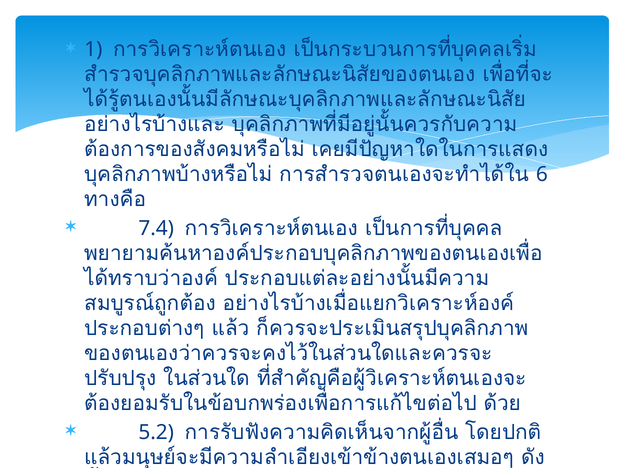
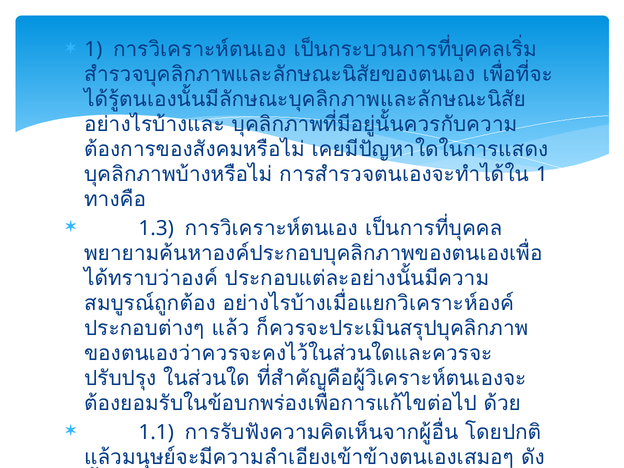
6: 6 -> 1 (542, 174)
7.4: 7.4 -> 1.3 (156, 228)
5.2: 5.2 -> 1.1 (156, 432)
